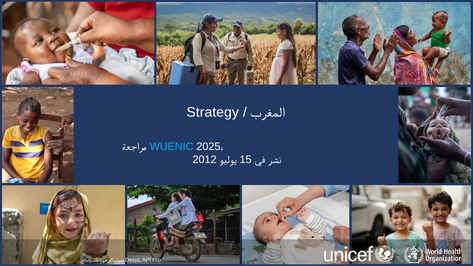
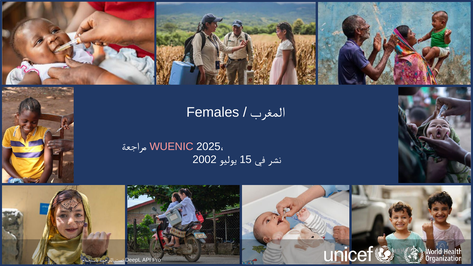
Strategy: Strategy -> Females (213, 112)
WUENIC colour: light blue -> pink (172, 147)
2012: 2012 -> 2002 (205, 160)
